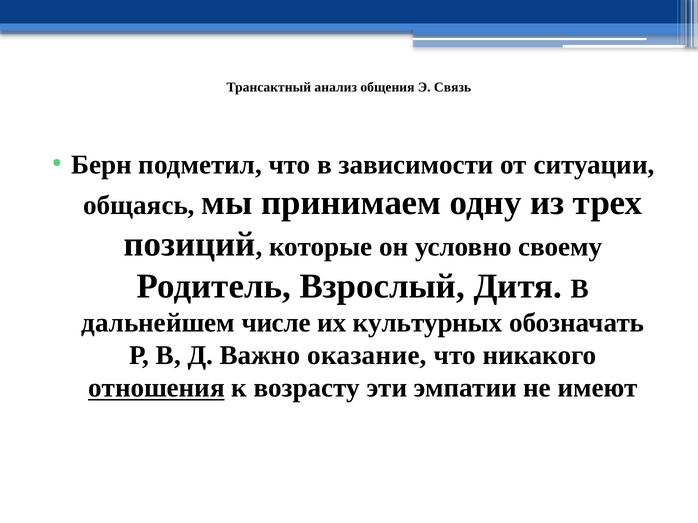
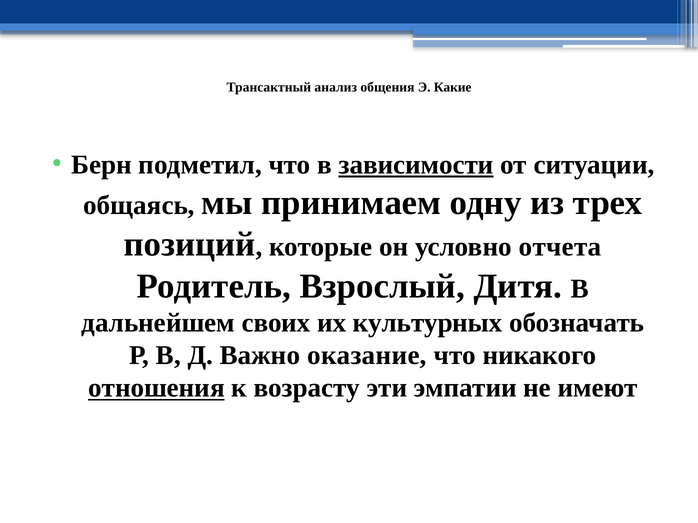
Связь: Связь -> Какие (453, 87)
зависимости underline: none -> present (416, 165)
своему: своему -> отчета (560, 247)
числе: числе -> своих (276, 323)
